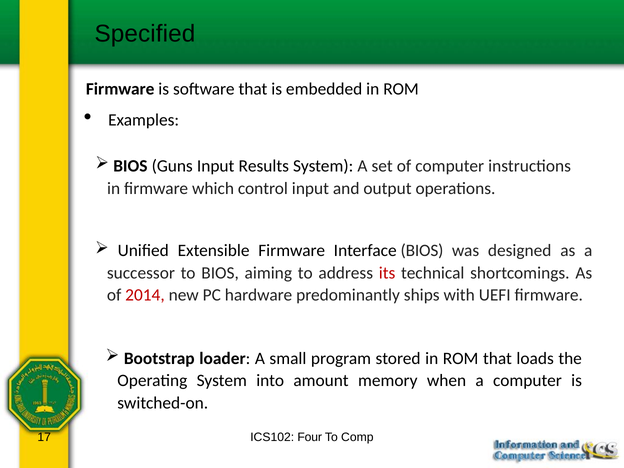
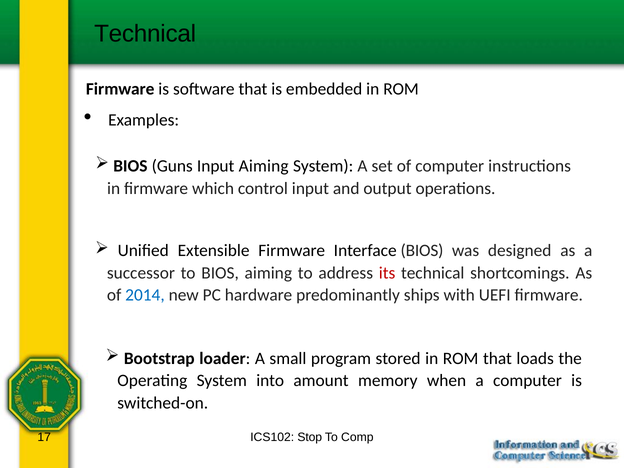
Specified: Specified -> Technical (145, 34)
Input Results: Results -> Aiming (264, 166)
2014 colour: red -> blue (145, 295)
Four: Four -> Stop (310, 437)
